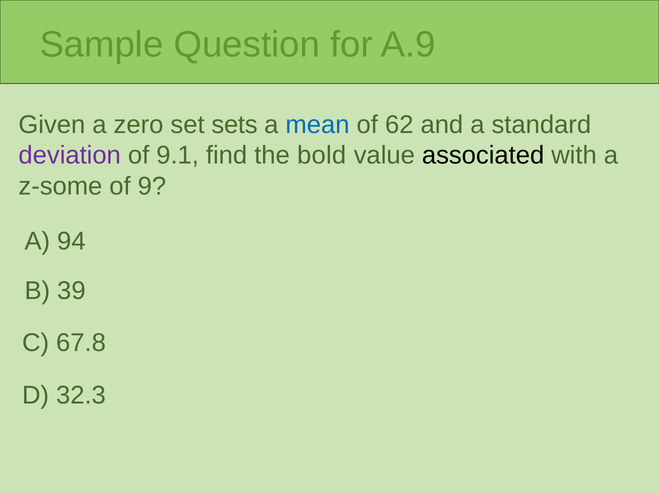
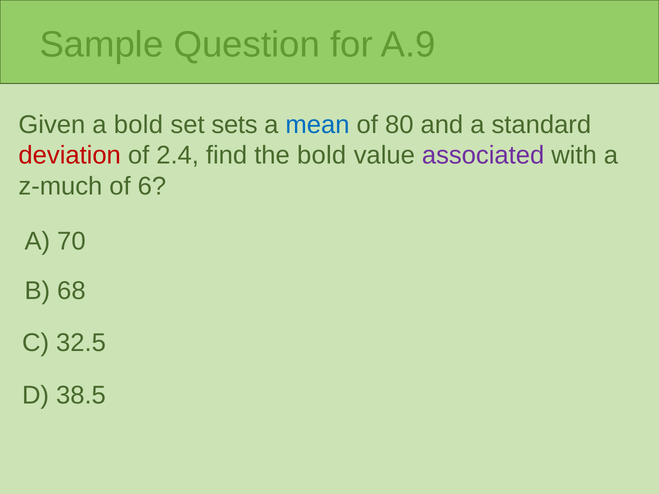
a zero: zero -> bold (138, 125)
62: 62 -> 80 (399, 125)
deviation colour: purple -> red (70, 156)
9.1: 9.1 -> 2.4 (178, 156)
associated colour: black -> purple (483, 156)
z-some: z-some -> z-much (60, 186)
9: 9 -> 6 (152, 186)
94: 94 -> 70 (71, 242)
39: 39 -> 68 (71, 291)
67.8: 67.8 -> 32.5 (81, 343)
32.3: 32.3 -> 38.5 (81, 395)
